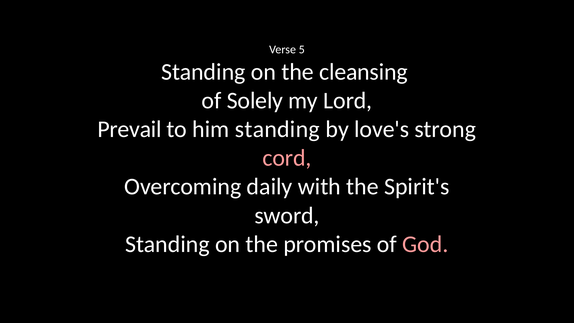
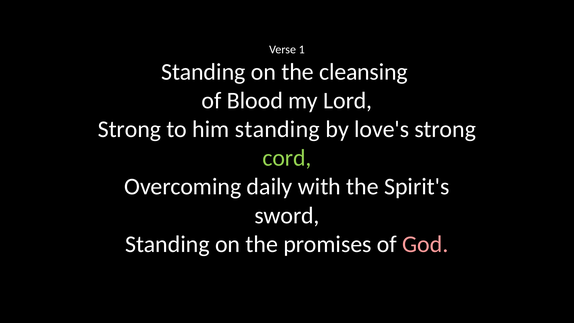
5: 5 -> 1 (302, 50)
Solely: Solely -> Blood (255, 101)
Prevail: Prevail -> Strong (129, 129)
cord colour: pink -> light green (287, 158)
